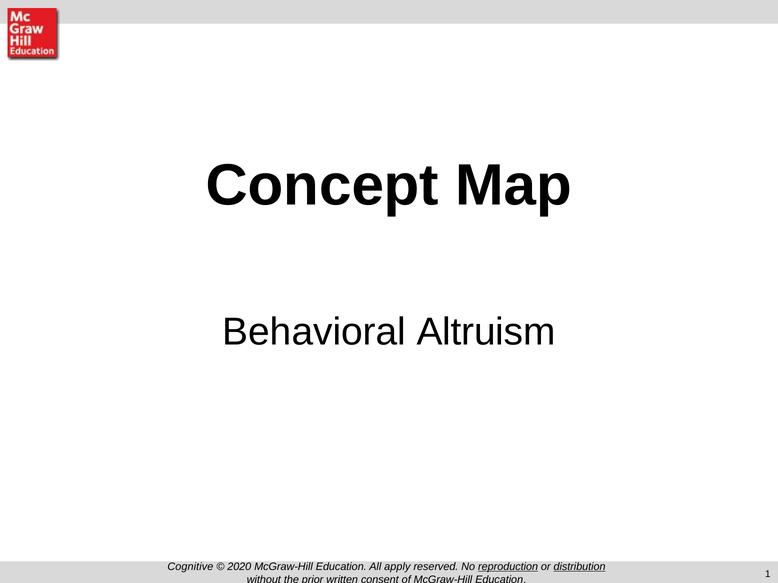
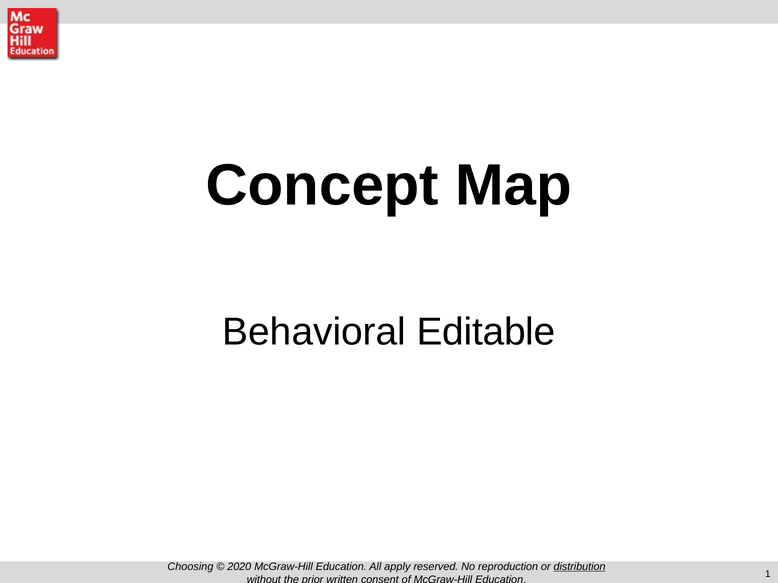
Altruism: Altruism -> Editable (486, 332)
Cognitive: Cognitive -> Choosing (190, 567)
reproduction underline: present -> none (508, 567)
